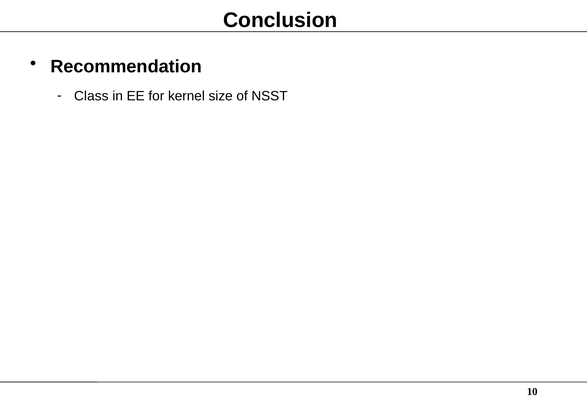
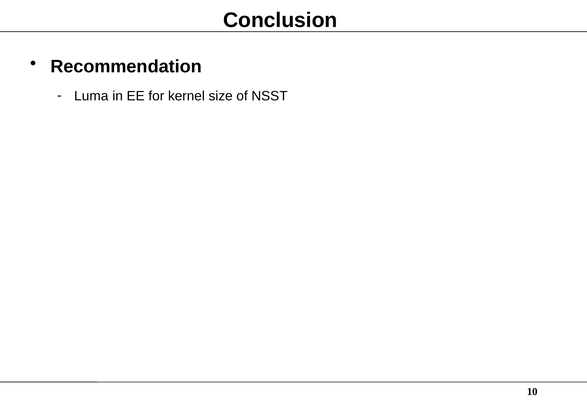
Class: Class -> Luma (91, 96)
